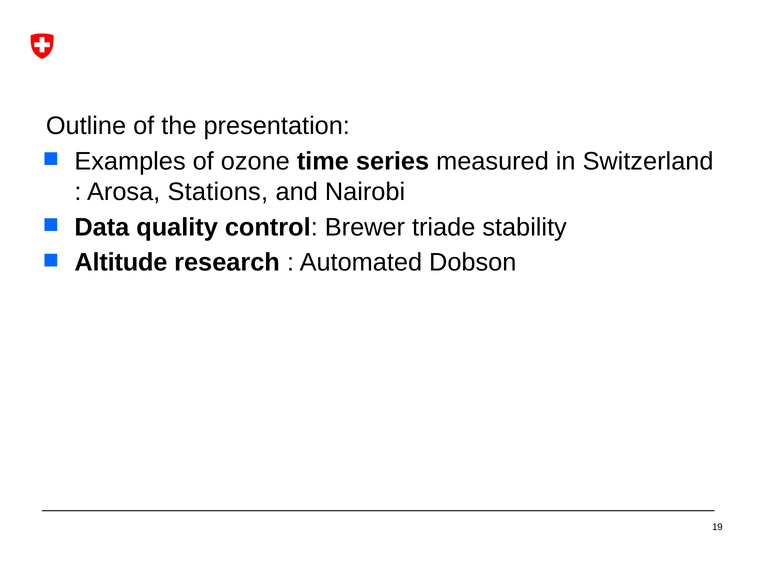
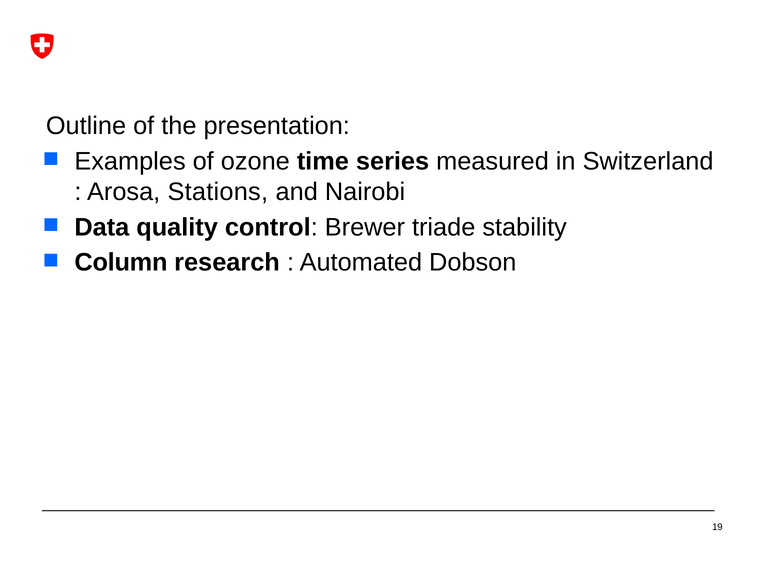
Altitude: Altitude -> Column (121, 263)
